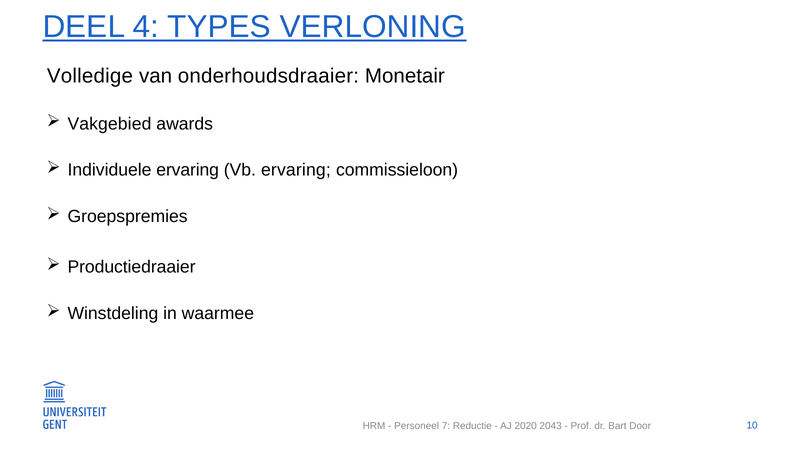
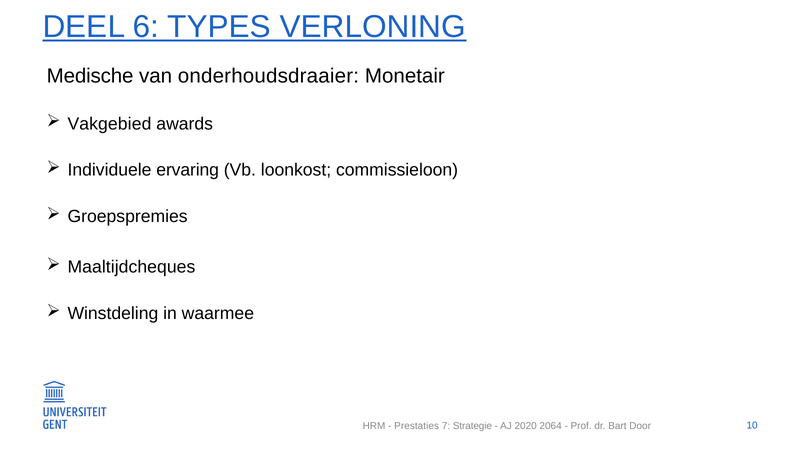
4: 4 -> 6 (146, 27)
Volledige: Volledige -> Medische (90, 76)
Vb ervaring: ervaring -> loonkost (296, 170)
Productiedraaier: Productiedraaier -> Maaltijdcheques (131, 267)
Personeel: Personeel -> Prestaties (417, 426)
Reductie: Reductie -> Strategie (472, 426)
2043: 2043 -> 2064 (551, 426)
